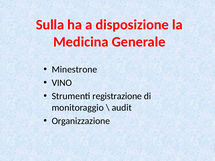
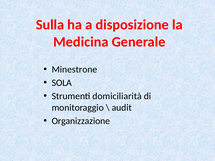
VINO: VINO -> SOLA (62, 83)
registrazione: registrazione -> domiciliarità (117, 96)
